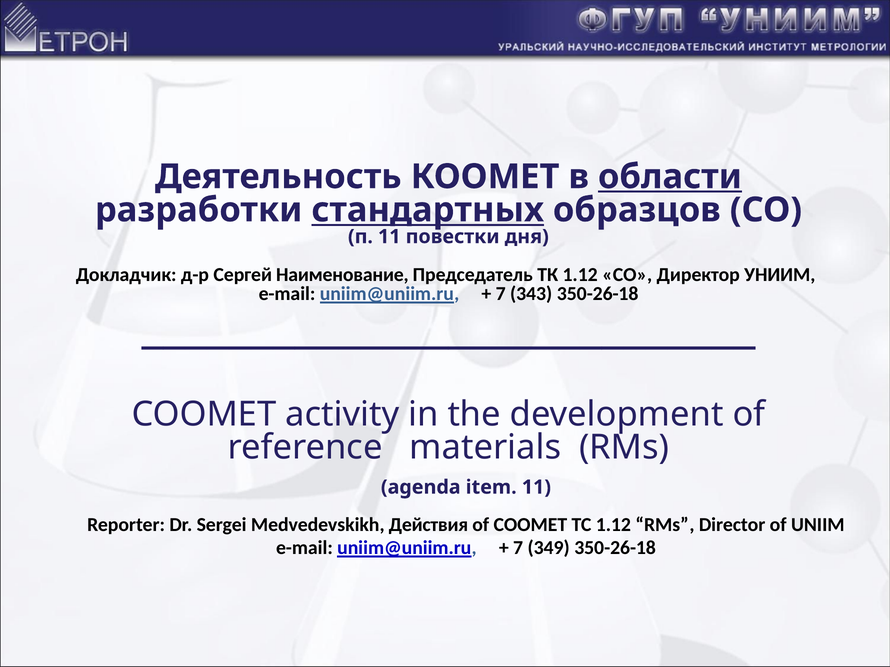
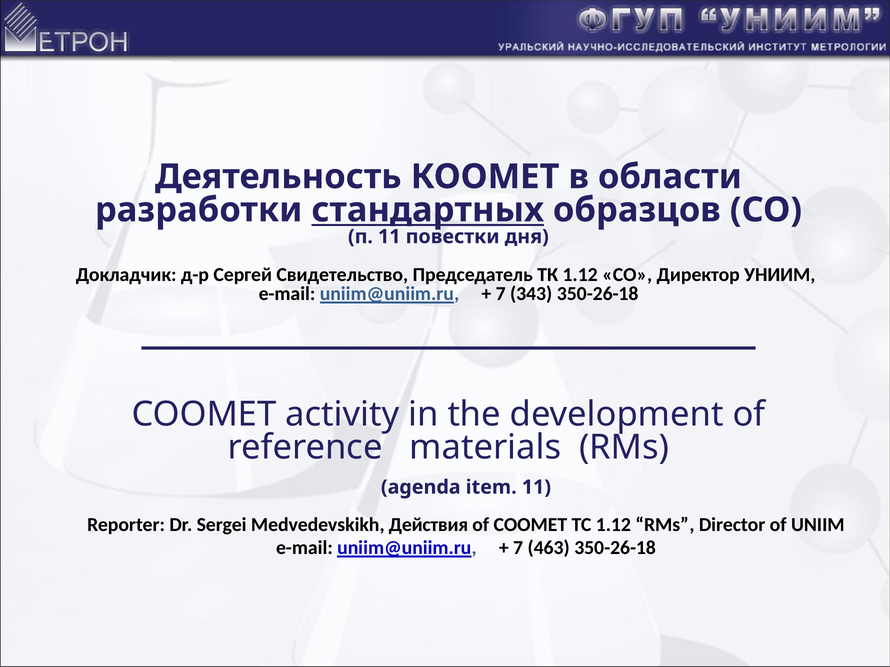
области underline: present -> none (670, 177)
Наименование: Наименование -> Свидетельство (342, 275)
349: 349 -> 463 (549, 548)
